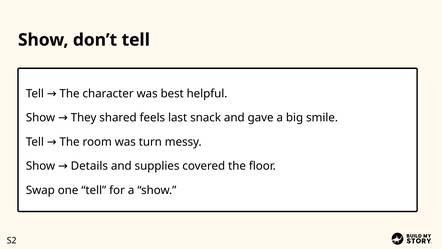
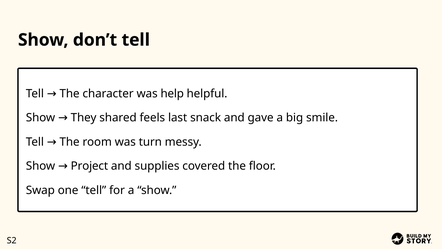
best: best -> help (172, 93)
Details: Details -> Project (89, 166)
